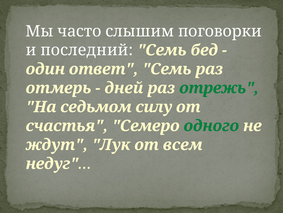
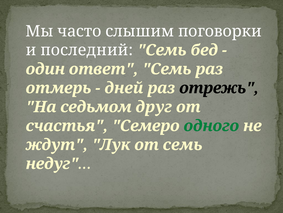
отрежь colour: green -> black (219, 88)
силу: силу -> друг (154, 107)
от всем: всем -> семь (183, 144)
